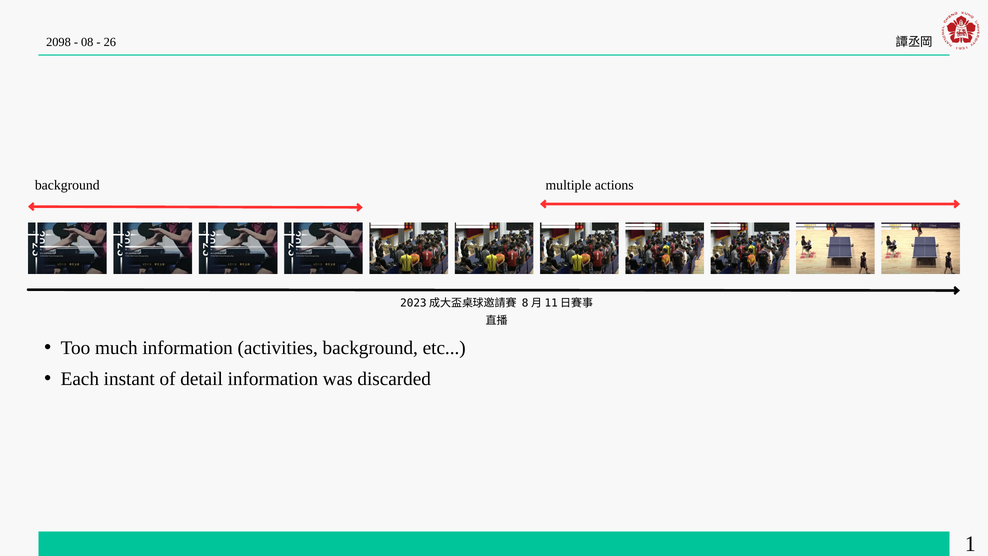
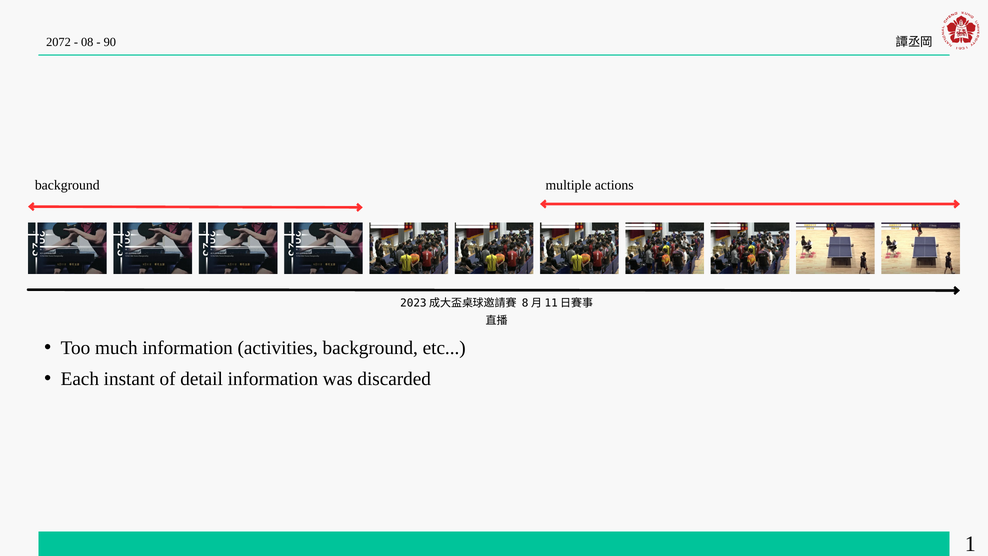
2098: 2098 -> 2072 (58, 42)
26: 26 -> 90 (110, 42)
